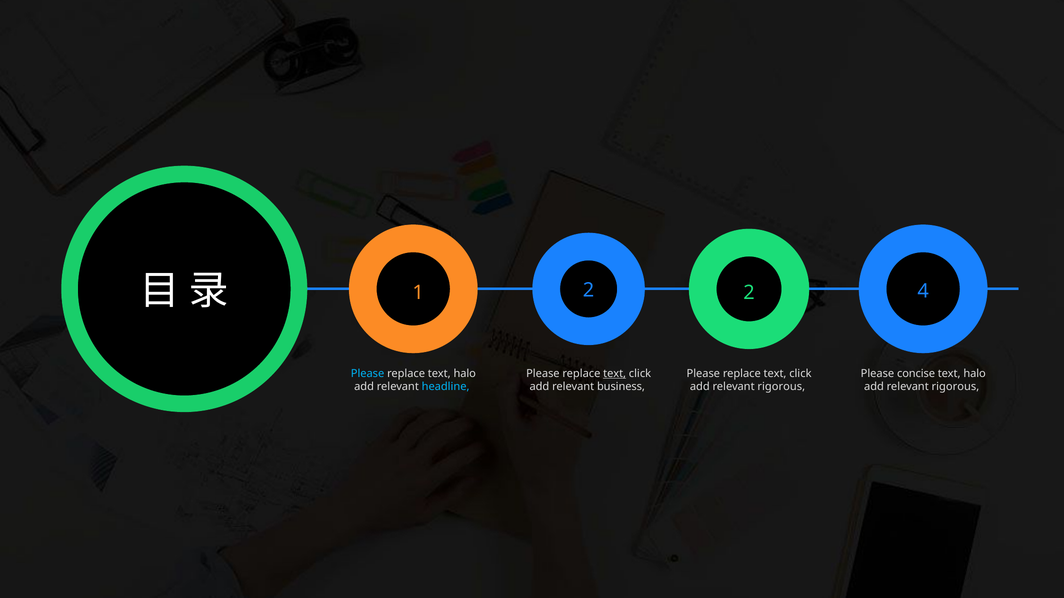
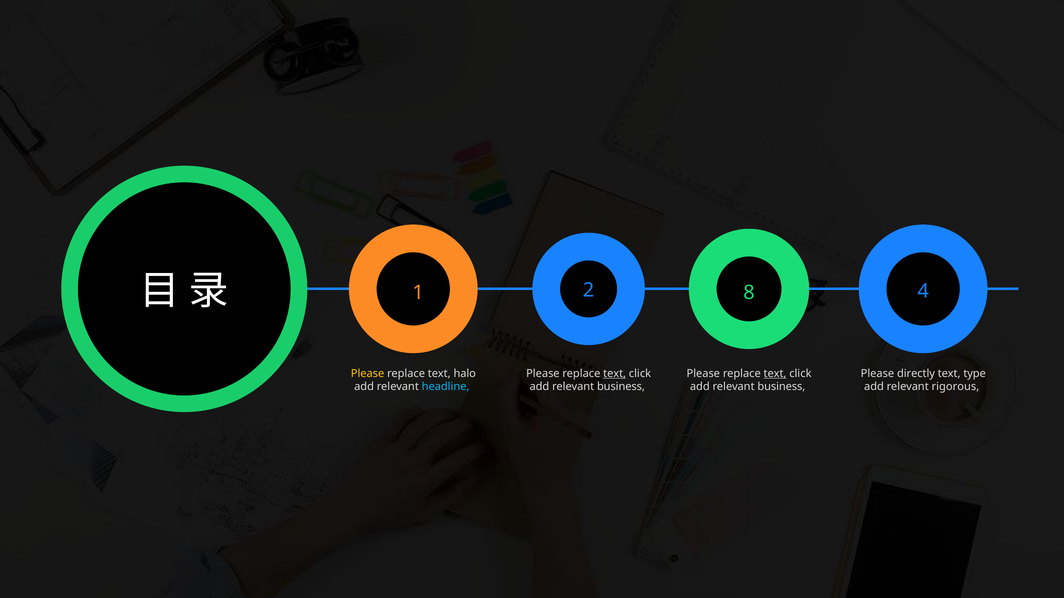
2 2: 2 -> 8 (749, 293)
Please colour: light blue -> yellow (368, 374)
text underline: none -> present (775, 374)
concise: concise -> directly (916, 374)
halo: halo -> type (975, 374)
rigorous: rigorous -> business (781, 387)
